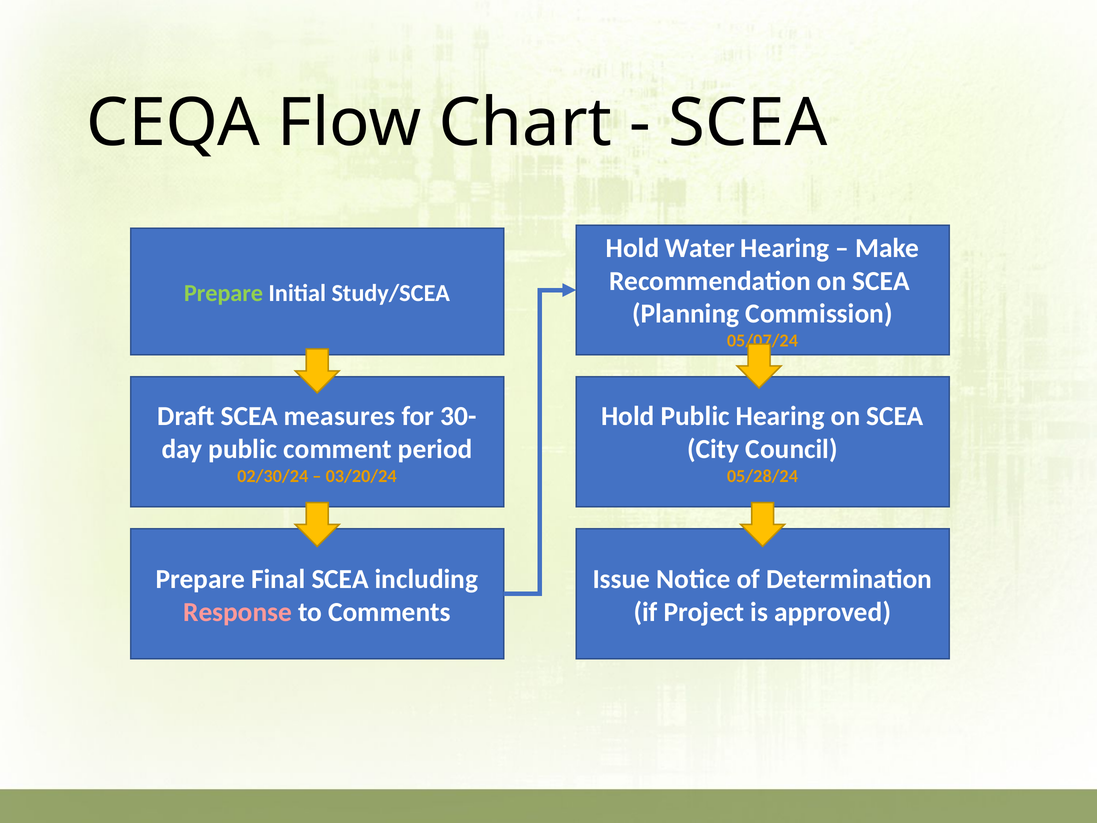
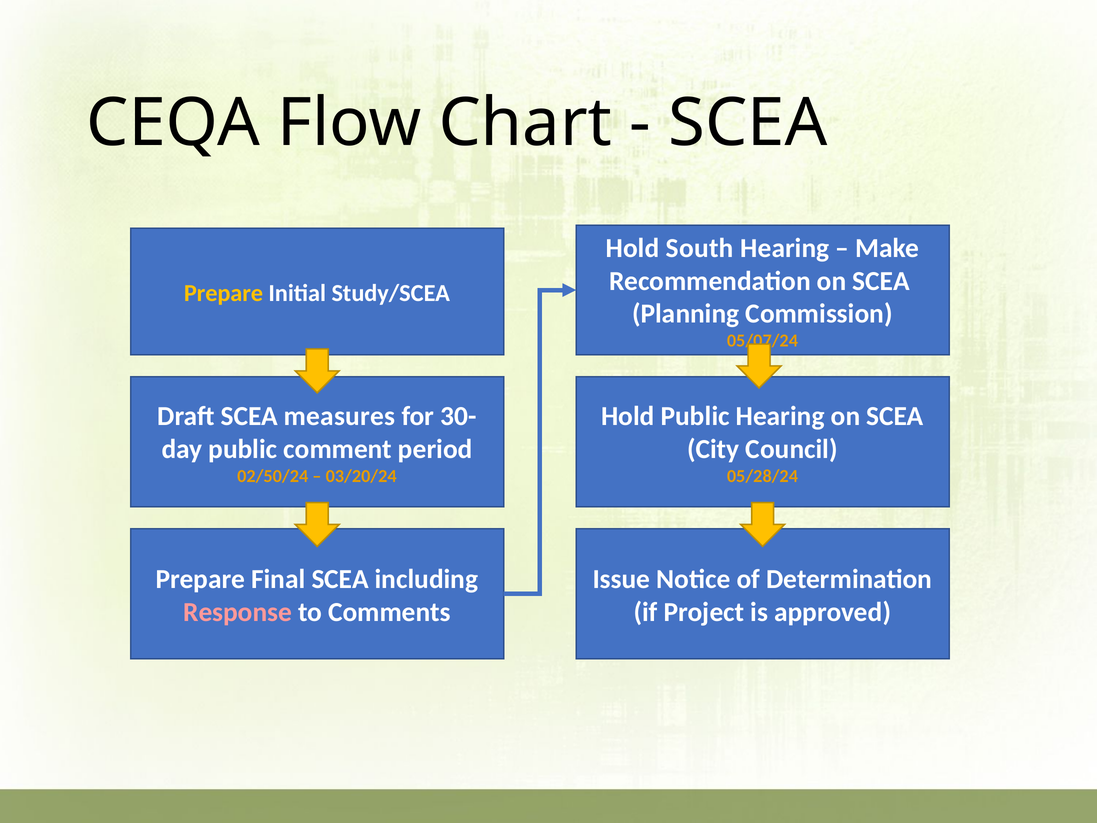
Water: Water -> South (700, 248)
Prepare colour: light green -> yellow (223, 293)
02/30/24: 02/30/24 -> 02/50/24 (273, 476)
